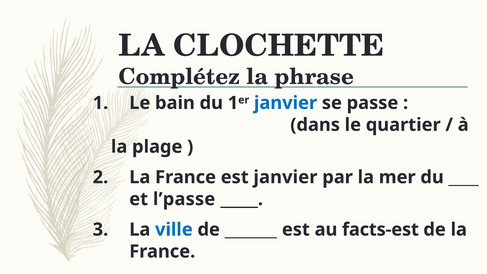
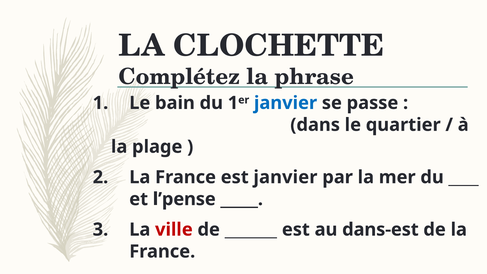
l’passe: l’passe -> l’pense (184, 199)
ville colour: blue -> red (174, 230)
facts-est: facts-est -> dans-est (380, 230)
